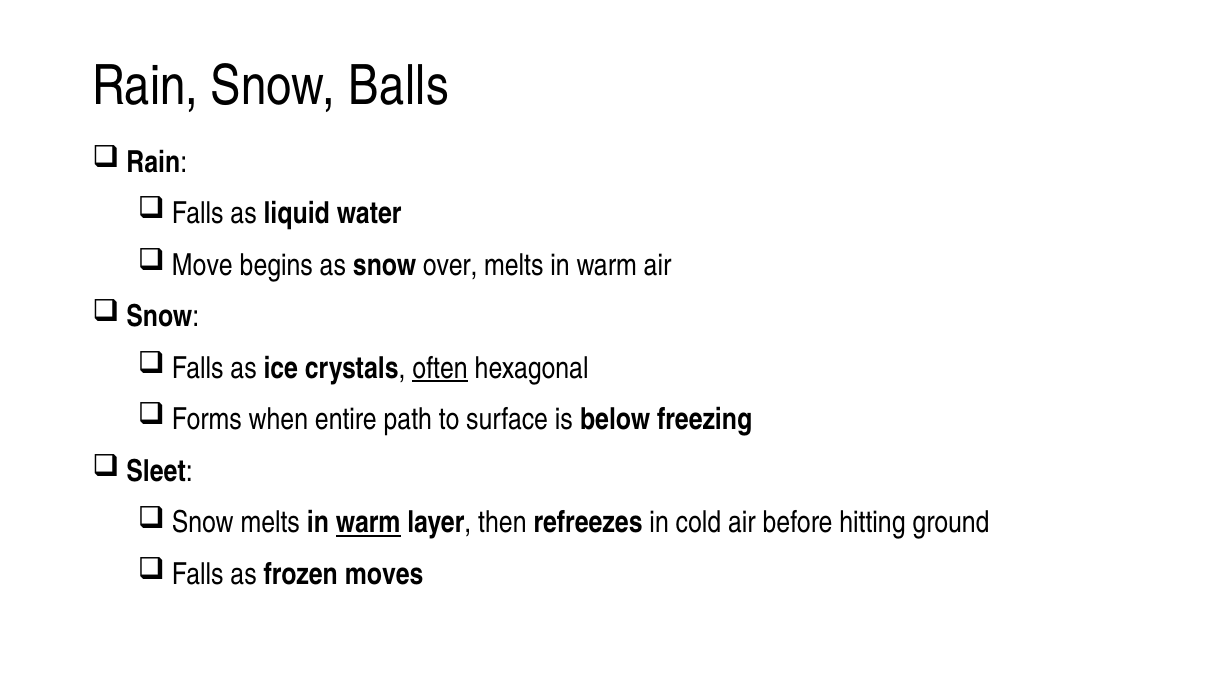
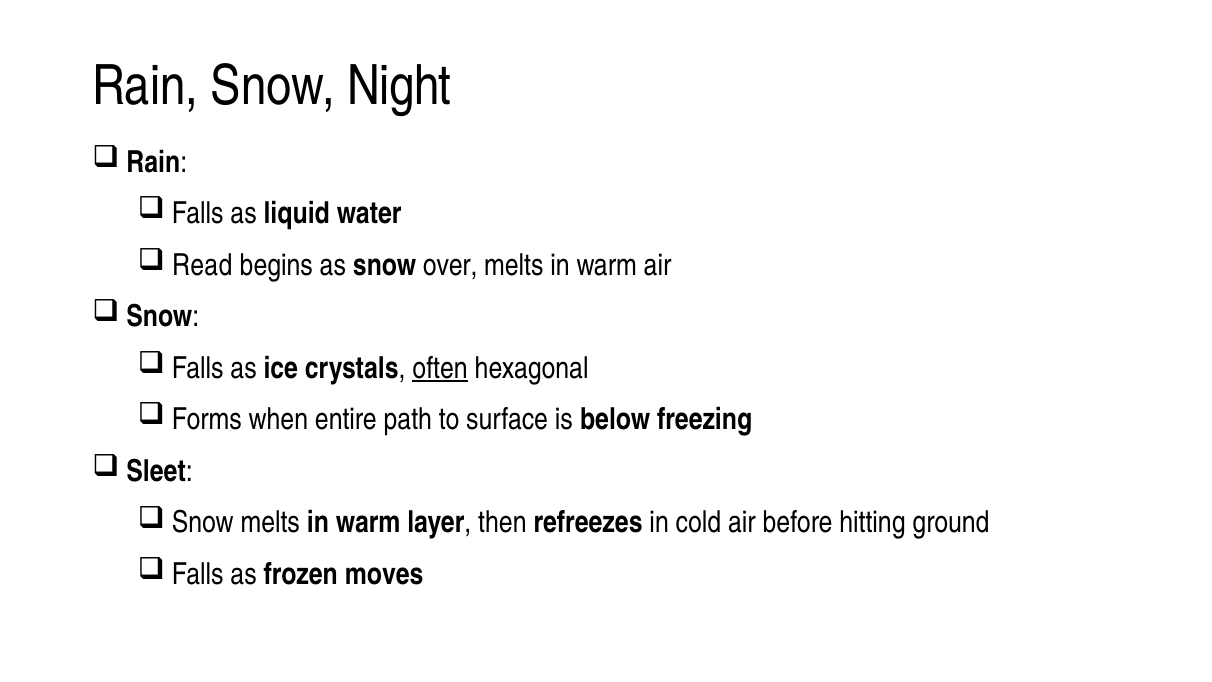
Balls: Balls -> Night (400, 86)
Move: Move -> Read (202, 265)
warm underline: present -> none (368, 523)
